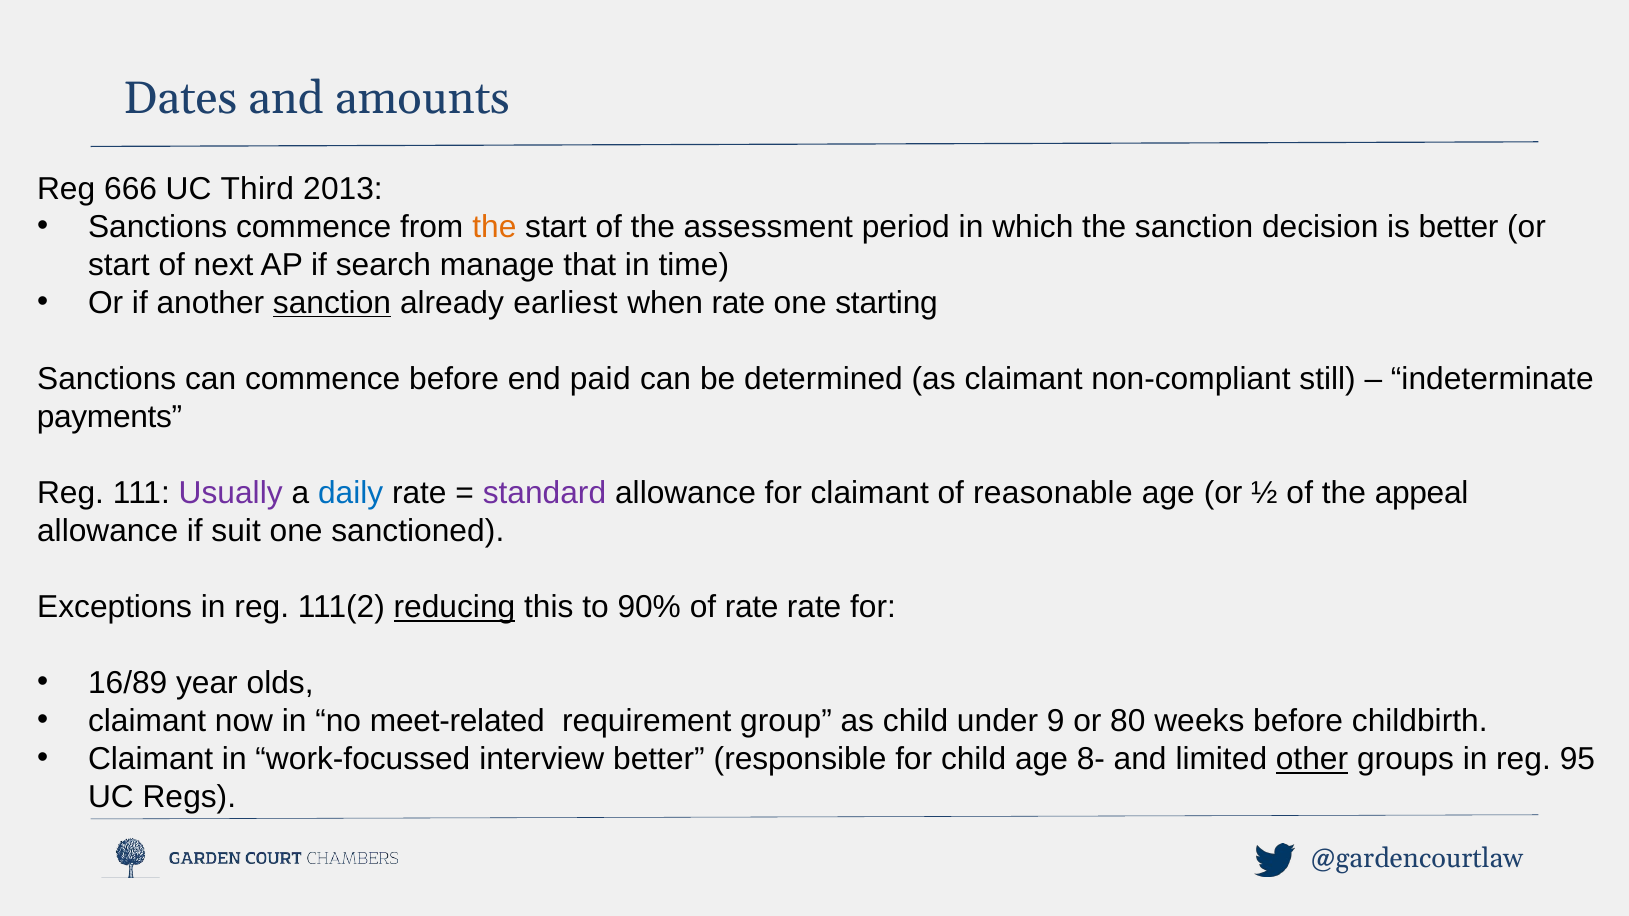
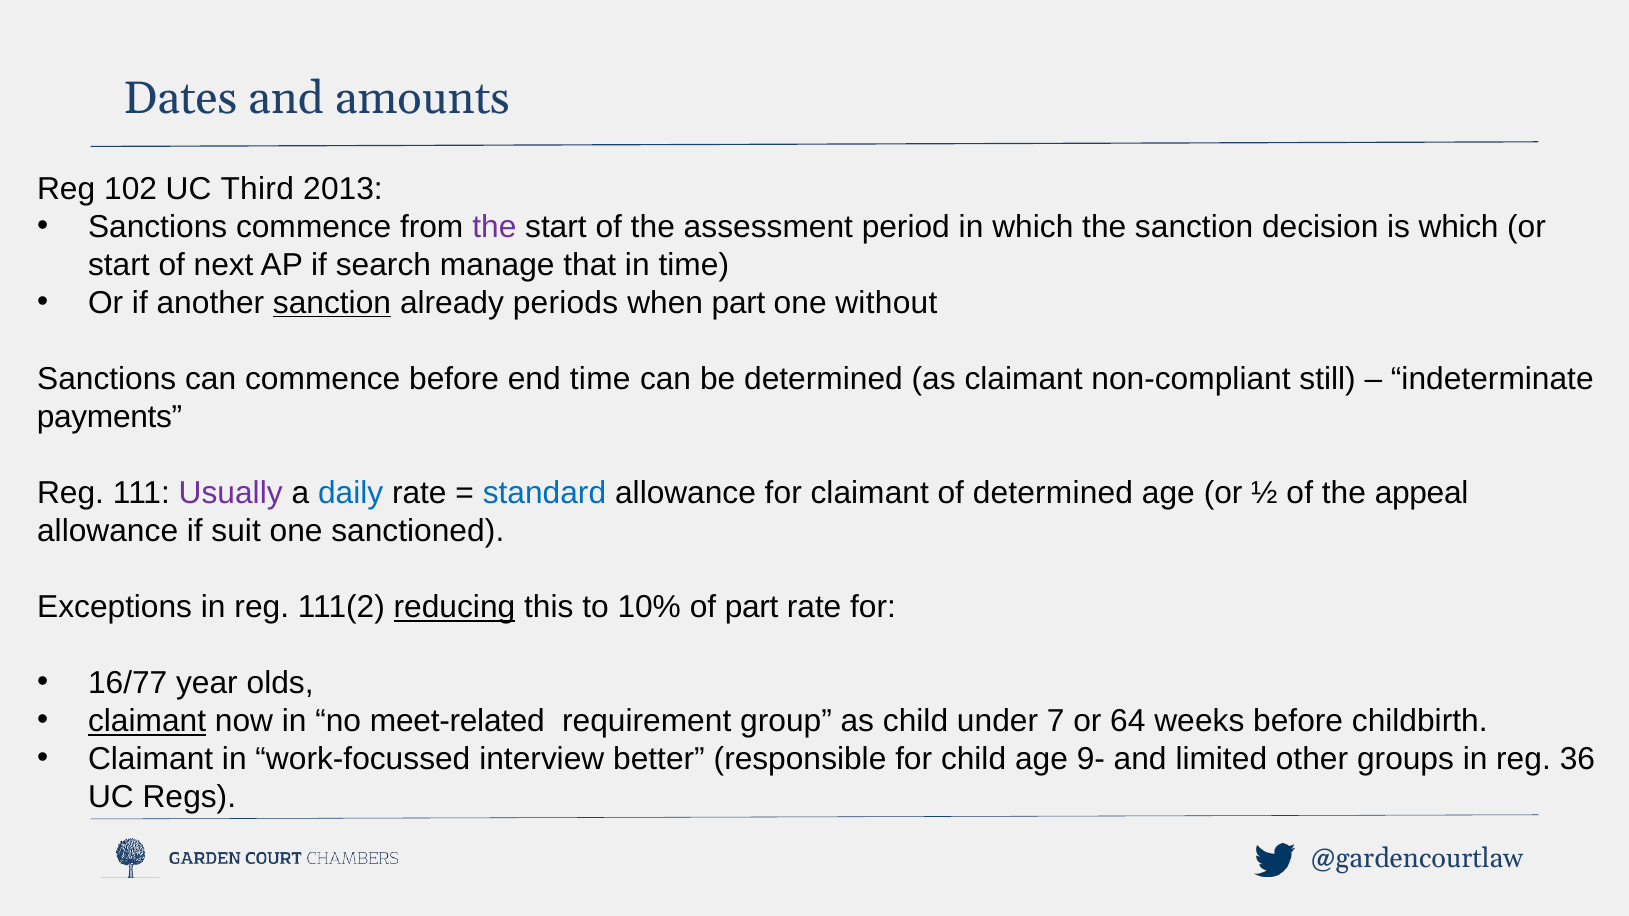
666: 666 -> 102 (131, 189)
the colour: orange -> purple (494, 227)
is better: better -> which (1459, 227)
earliest: earliest -> periods (565, 303)
when rate: rate -> part (739, 303)
starting: starting -> without (886, 303)
end paid: paid -> time (600, 379)
standard colour: purple -> blue (544, 493)
of reasonable: reasonable -> determined (1053, 493)
90%: 90% -> 10% (649, 607)
of rate: rate -> part (752, 607)
16/89: 16/89 -> 16/77 (128, 683)
claimant underline: none -> present (147, 721)
9: 9 -> 7 (1056, 721)
80: 80 -> 64 (1128, 721)
8-: 8- -> 9- (1091, 759)
other underline: present -> none (1312, 759)
95: 95 -> 36 (1577, 759)
